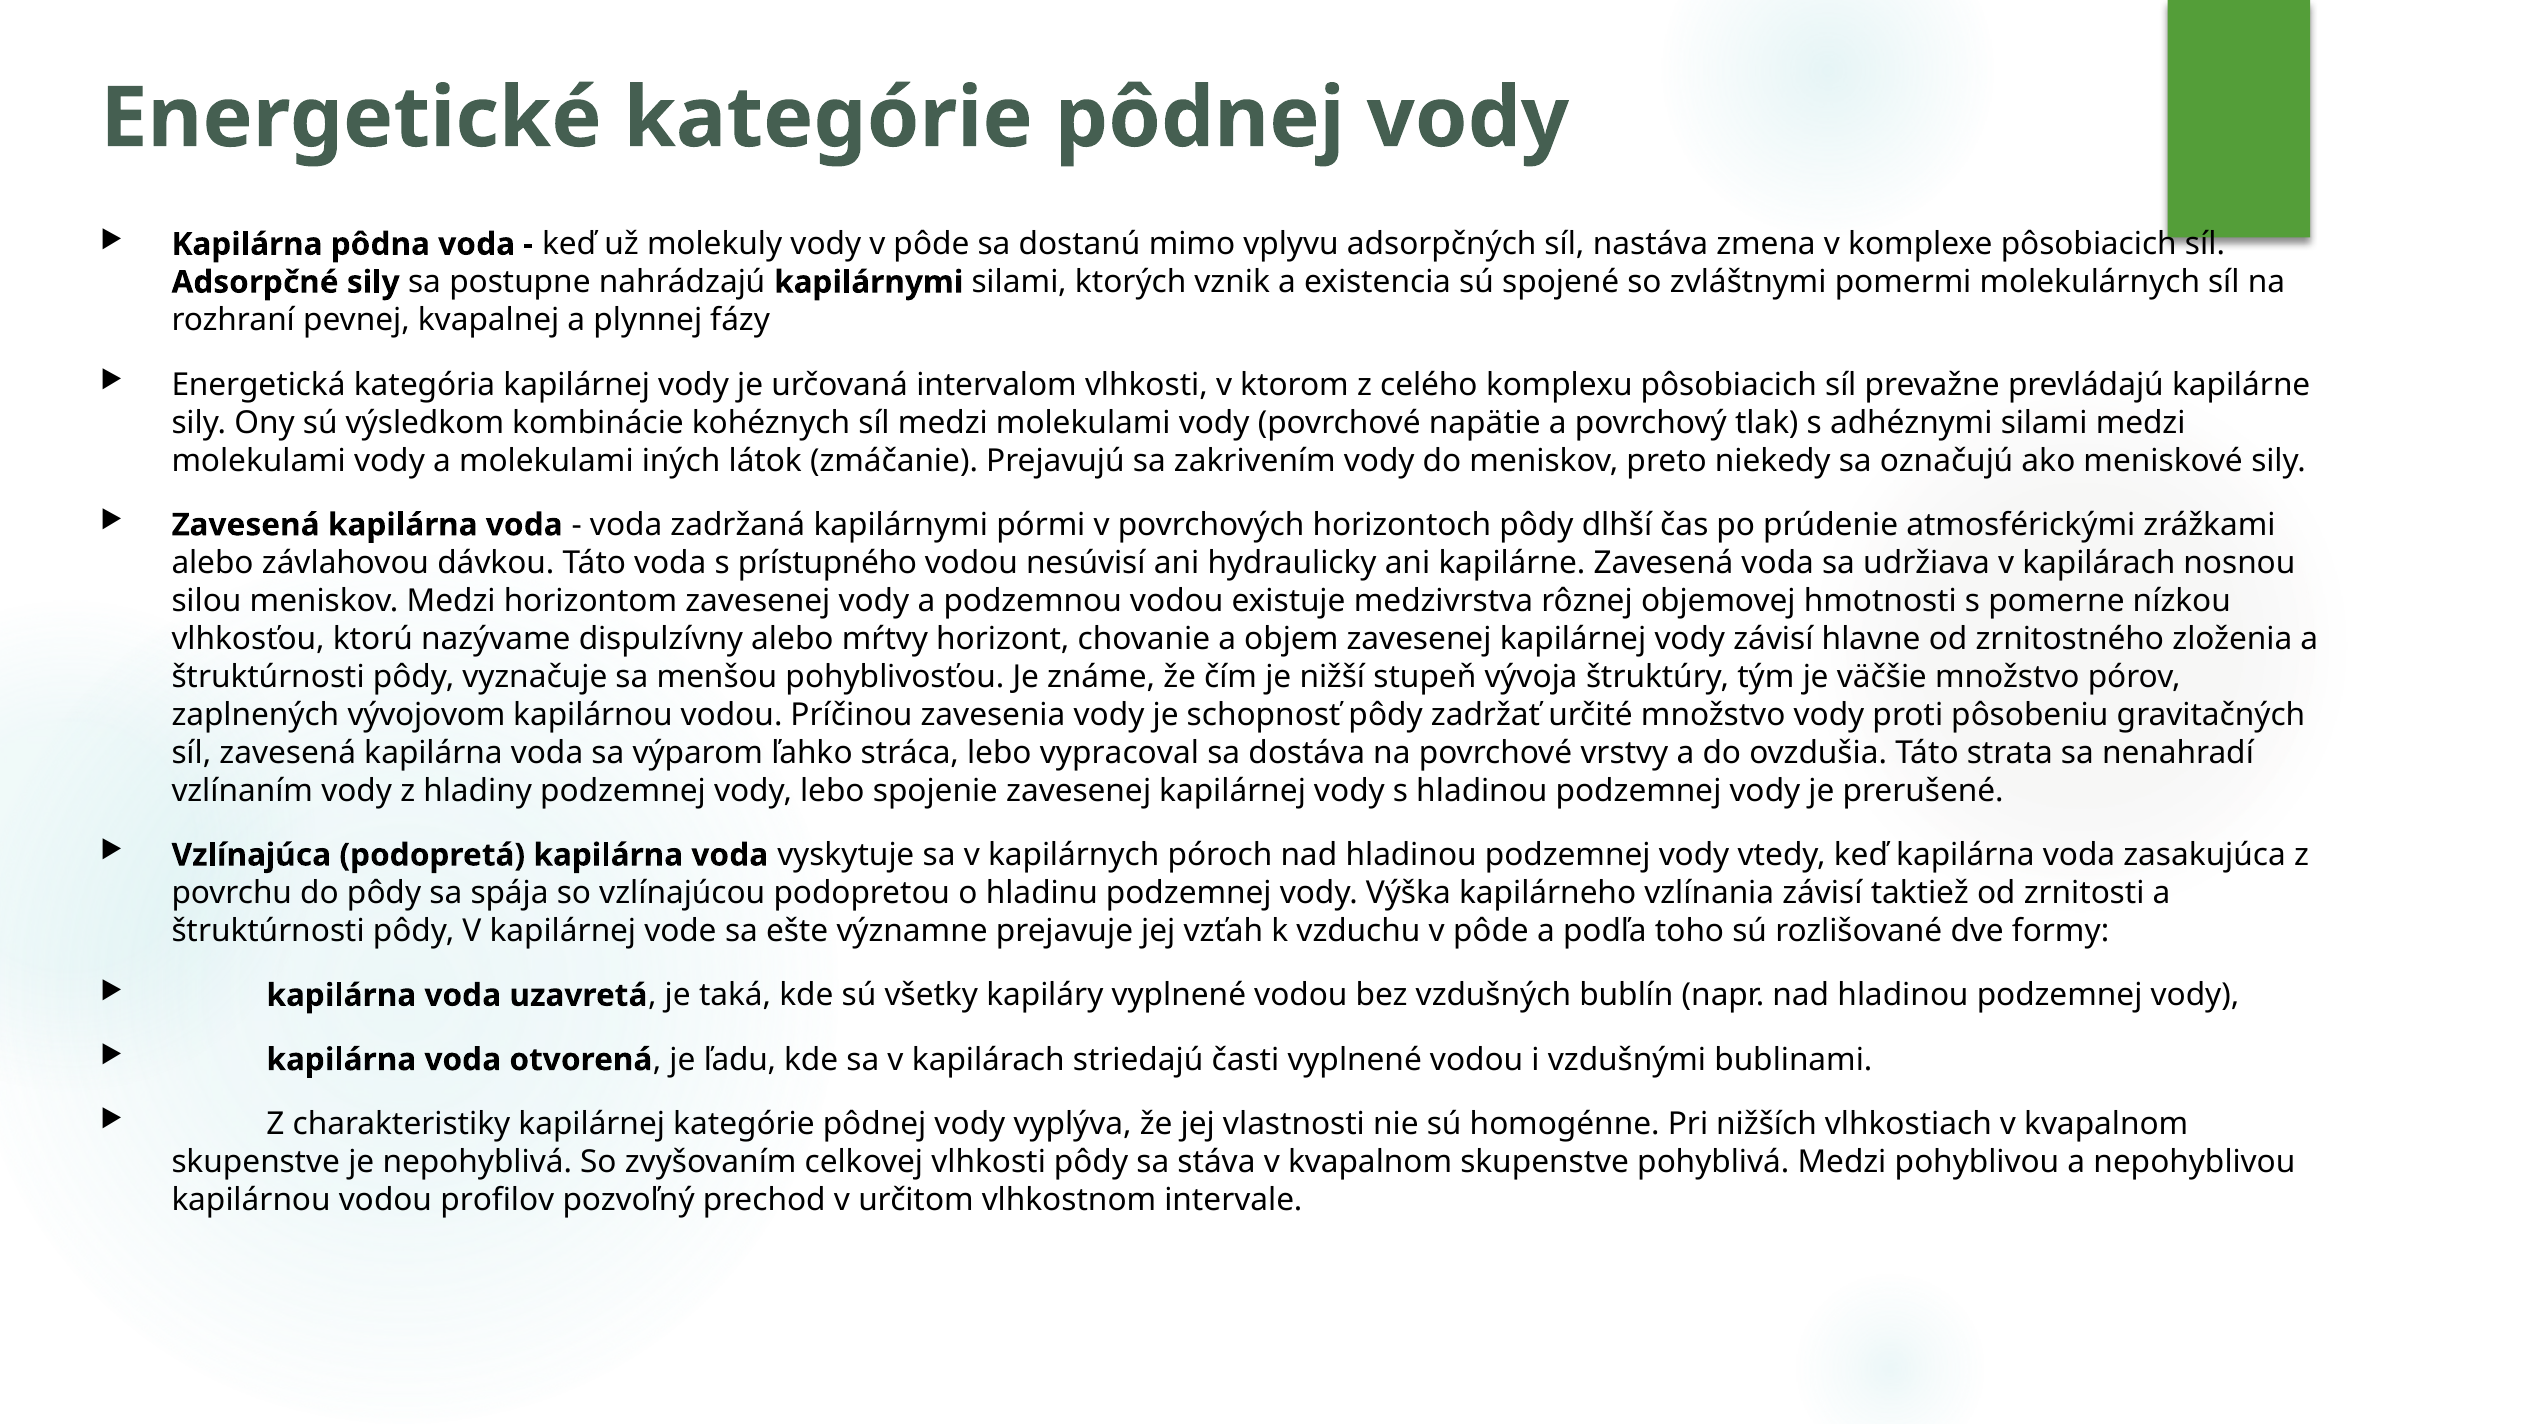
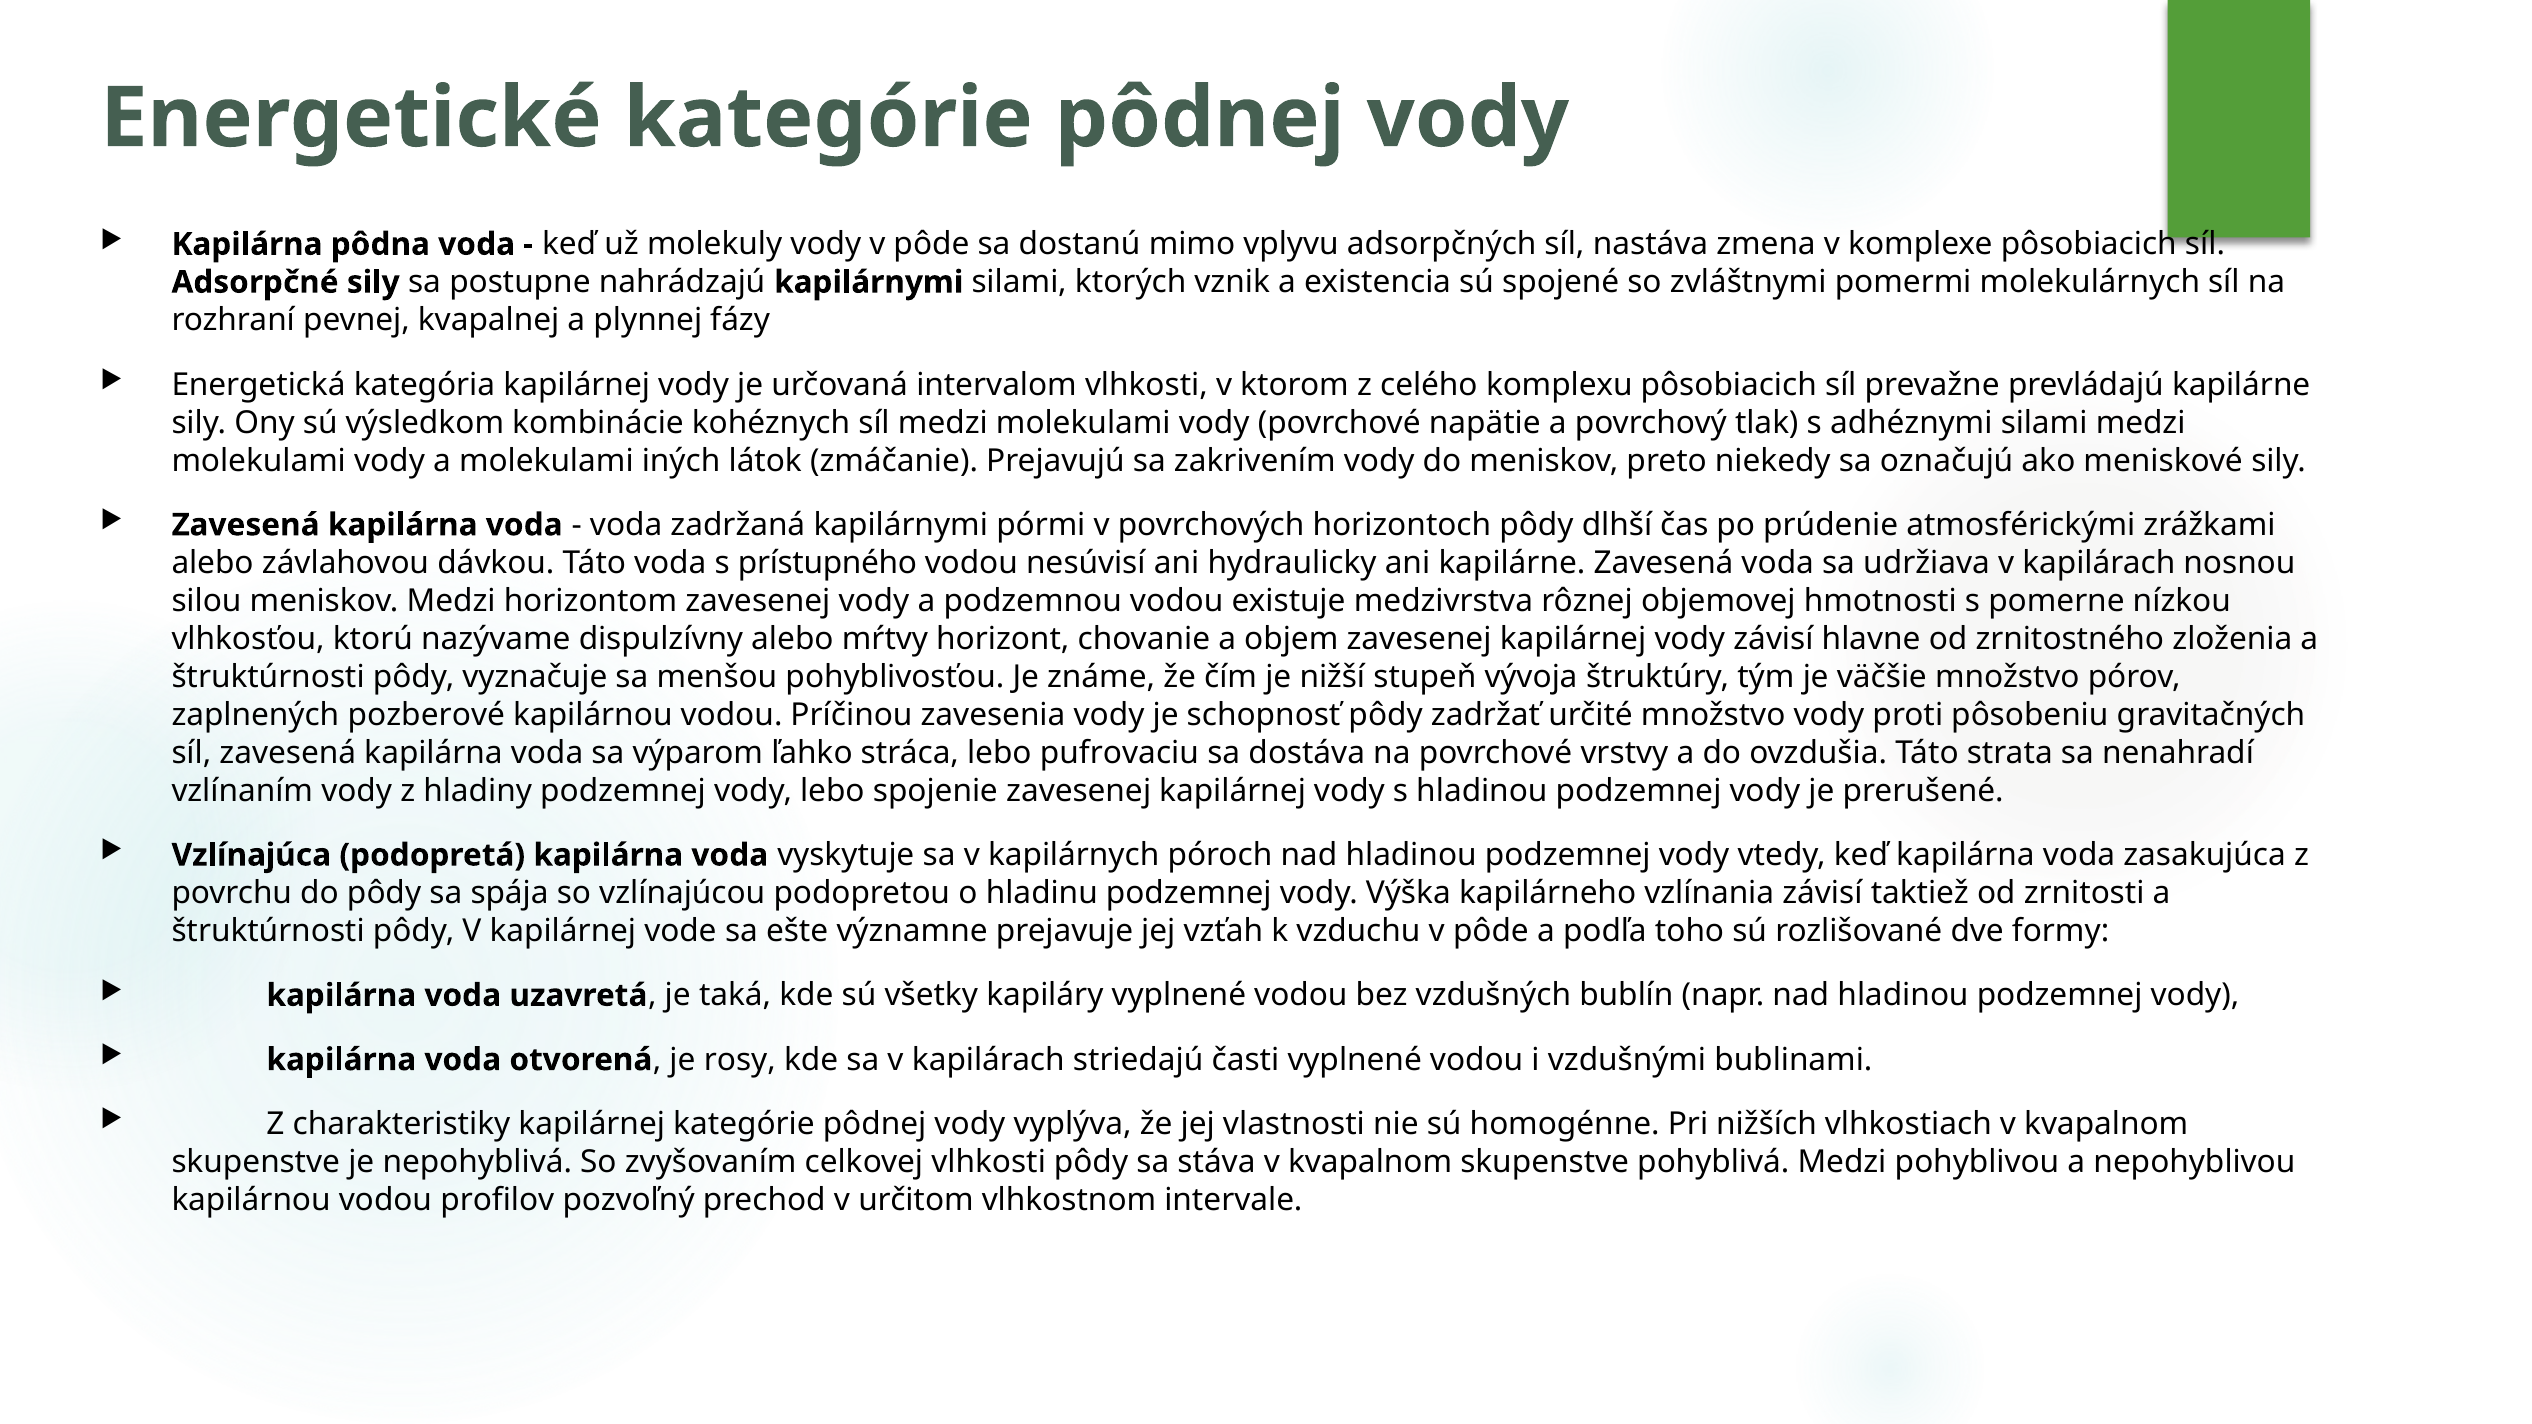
vývojovom: vývojovom -> pozberové (426, 715)
vypracoval: vypracoval -> pufrovaciu (1119, 753)
ľadu: ľadu -> rosy (740, 1060)
